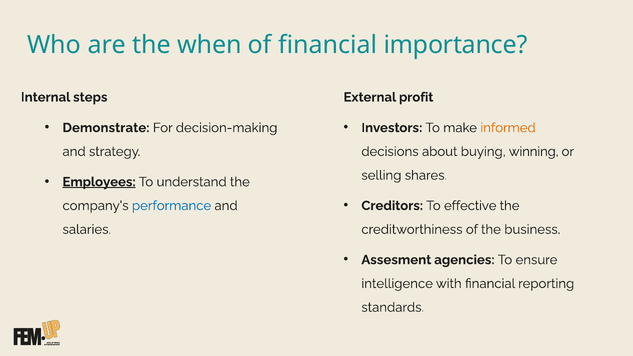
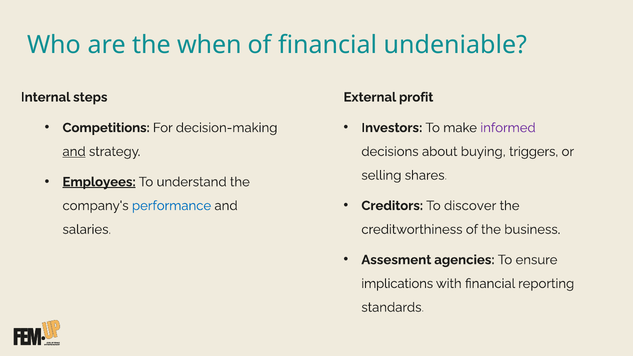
importance: importance -> undeniable (455, 45)
Demonstrate: Demonstrate -> Competitions (106, 128)
informed colour: orange -> purple (508, 128)
and underline: none -> present (74, 152)
winning: winning -> triggers (534, 152)
effective: effective -> discover (470, 206)
intelligence: intelligence -> implications (397, 284)
